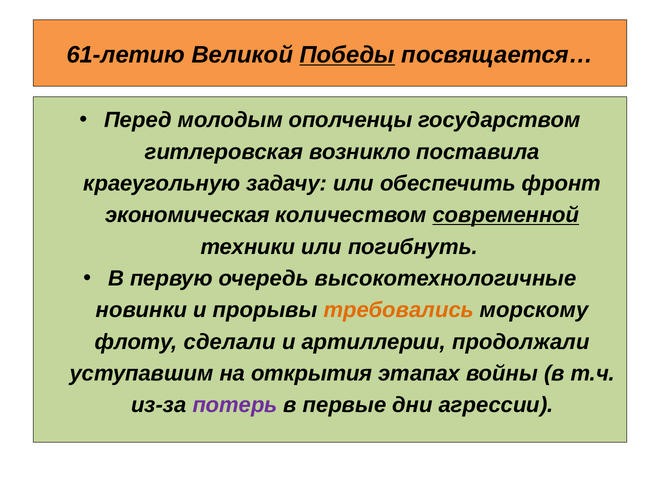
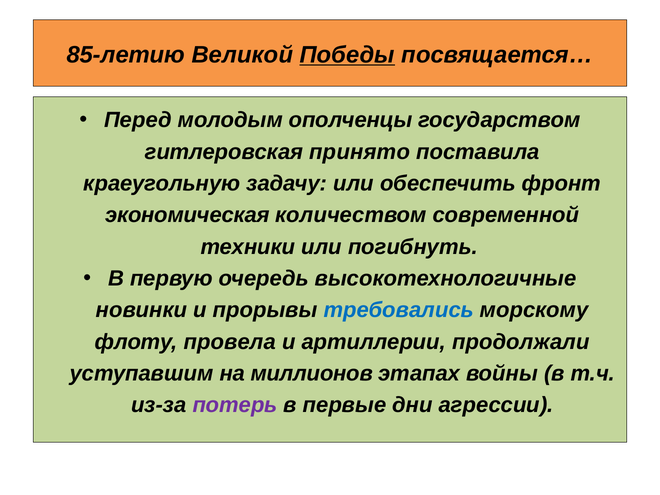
61-летию: 61-летию -> 85-летию (126, 55)
возникло: возникло -> принято (360, 152)
современной underline: present -> none (506, 215)
требовались colour: orange -> blue (399, 310)
сделали: сделали -> провела (230, 342)
открытия: открытия -> миллионов (312, 373)
